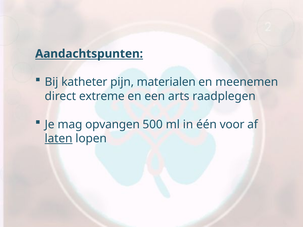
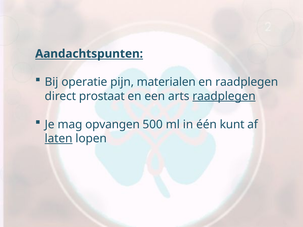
katheter: katheter -> operatie (84, 82)
en meenemen: meenemen -> raadplegen (247, 82)
extreme: extreme -> prostaat (102, 96)
raadplegen underline: none -> present (224, 96)
voor: voor -> kunt (232, 125)
